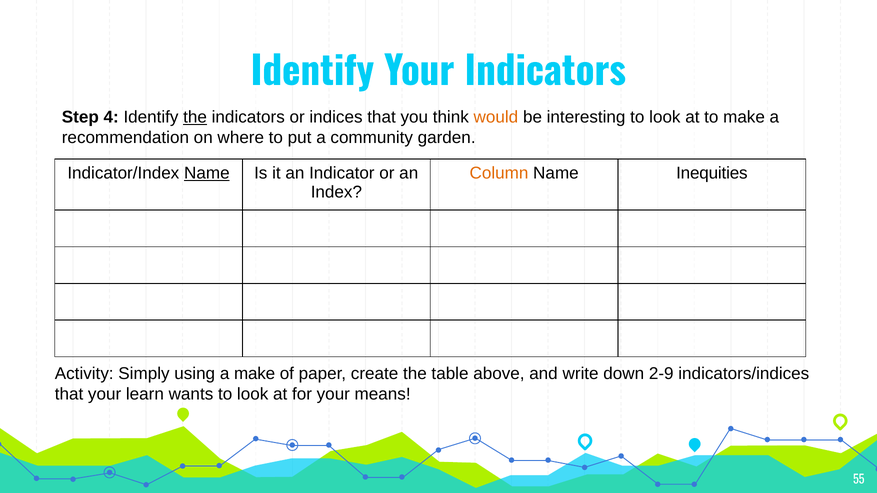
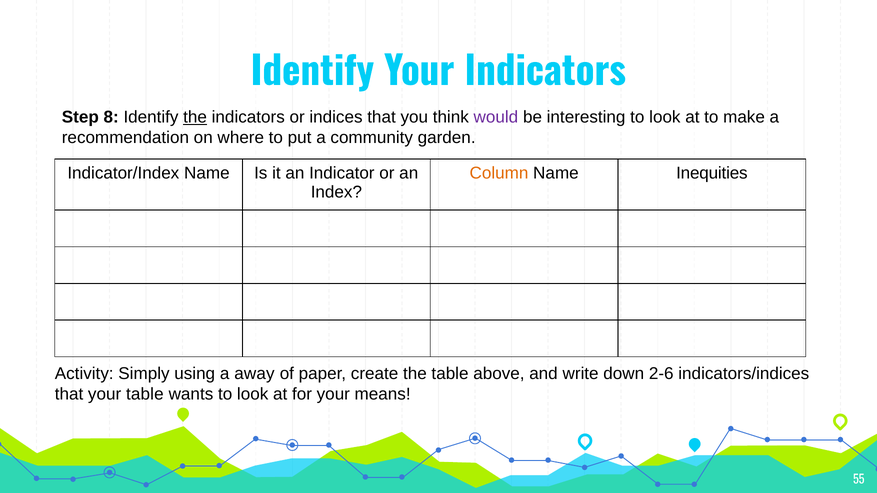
4: 4 -> 8 (111, 117)
would colour: orange -> purple (496, 117)
Name underline: present -> none (207, 173)
a make: make -> away (254, 374)
2-9: 2-9 -> 2-6 (661, 374)
your learn: learn -> table (145, 394)
